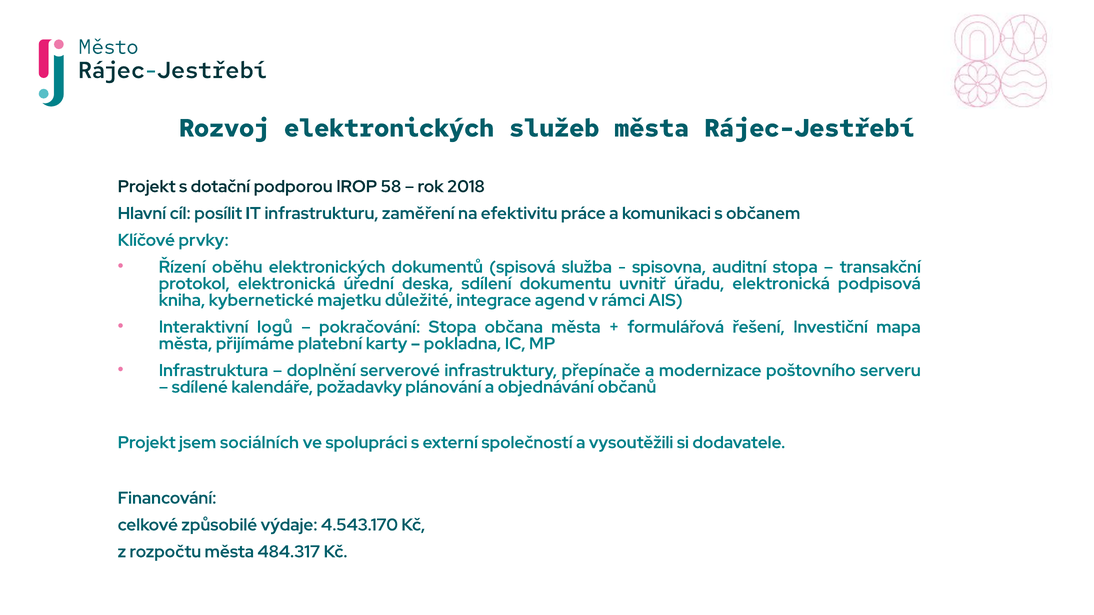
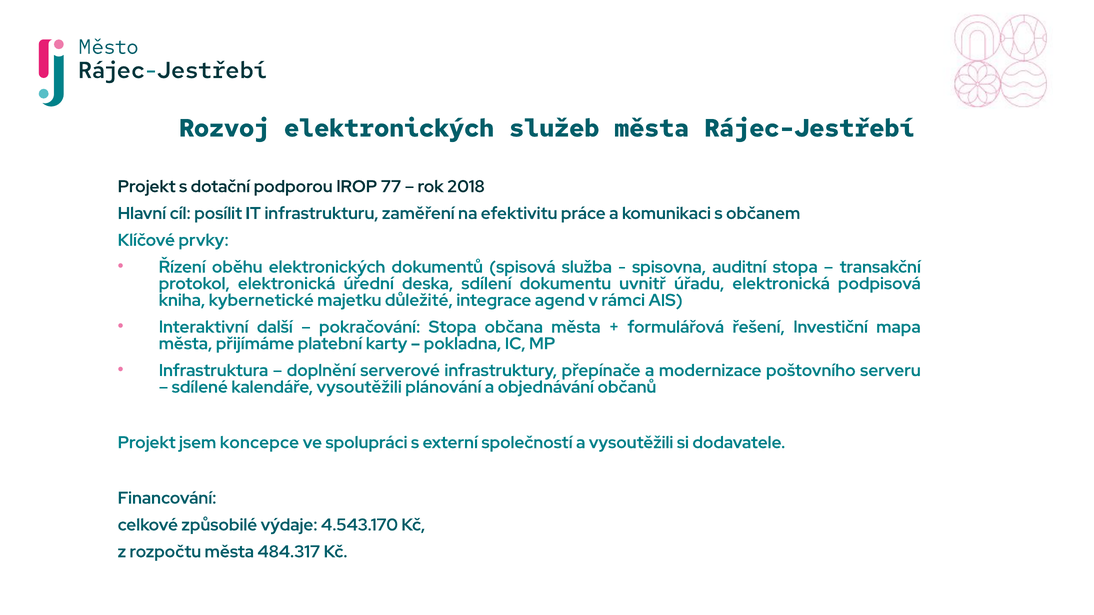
58: 58 -> 77 (391, 187)
logů: logů -> další (275, 327)
kalendáře požadavky: požadavky -> vysoutěžili (359, 387)
sociálních: sociálních -> koncepce (259, 443)
